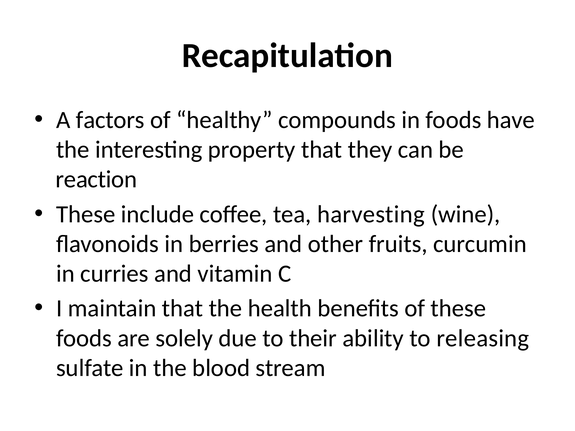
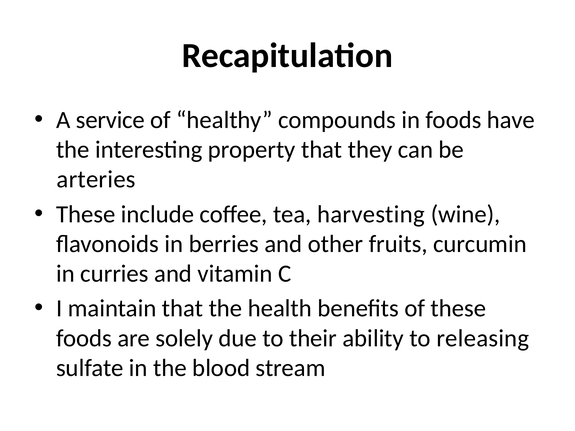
factors: factors -> service (110, 120)
reaction: reaction -> arteries (96, 180)
